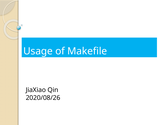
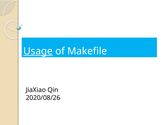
Usage underline: none -> present (38, 51)
